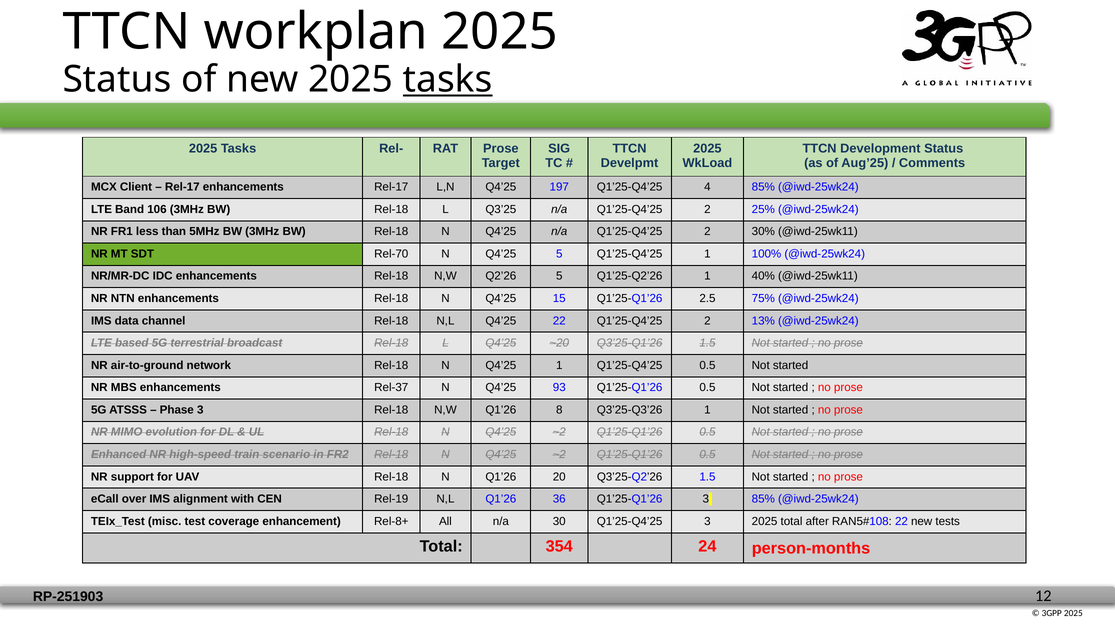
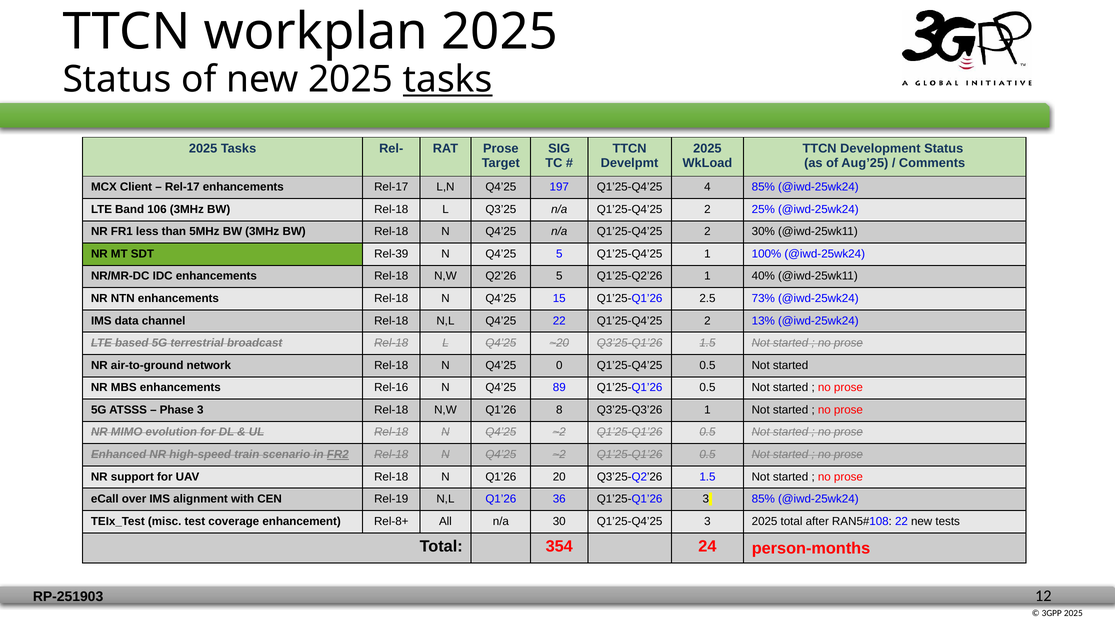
Rel-70: Rel-70 -> Rel-39 (391, 254)
75%: 75% -> 73% (763, 299)
Q4’25 1: 1 -> 0 (559, 365)
Rel-37: Rel-37 -> Rel-16 (391, 388)
93: 93 -> 89 (559, 388)
FR2 underline: none -> present (338, 455)
